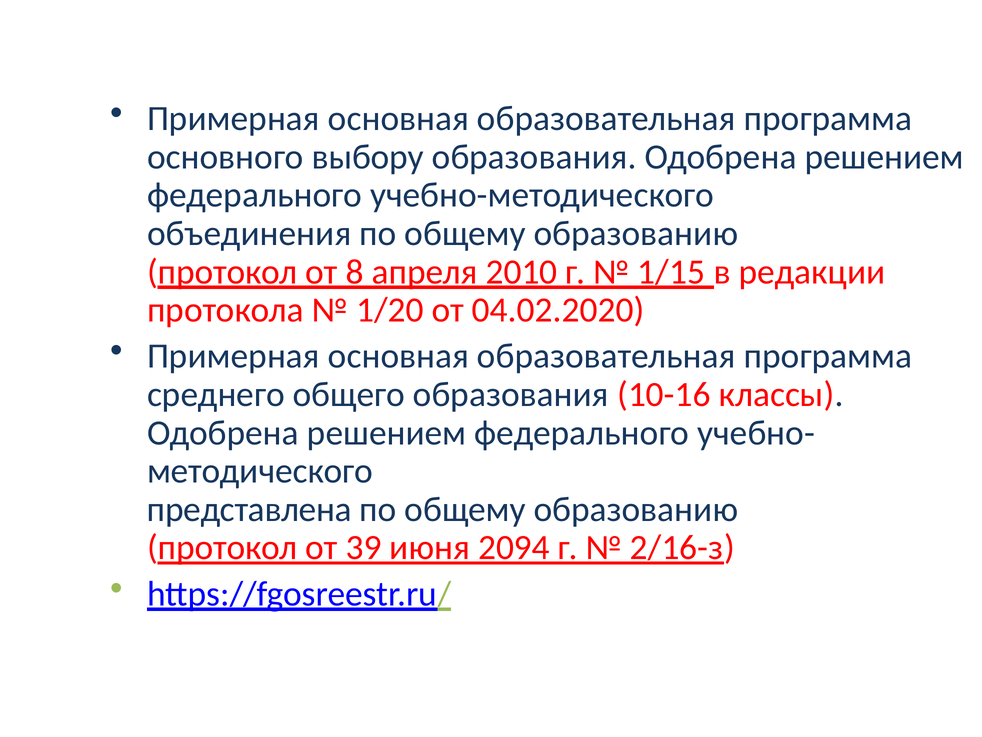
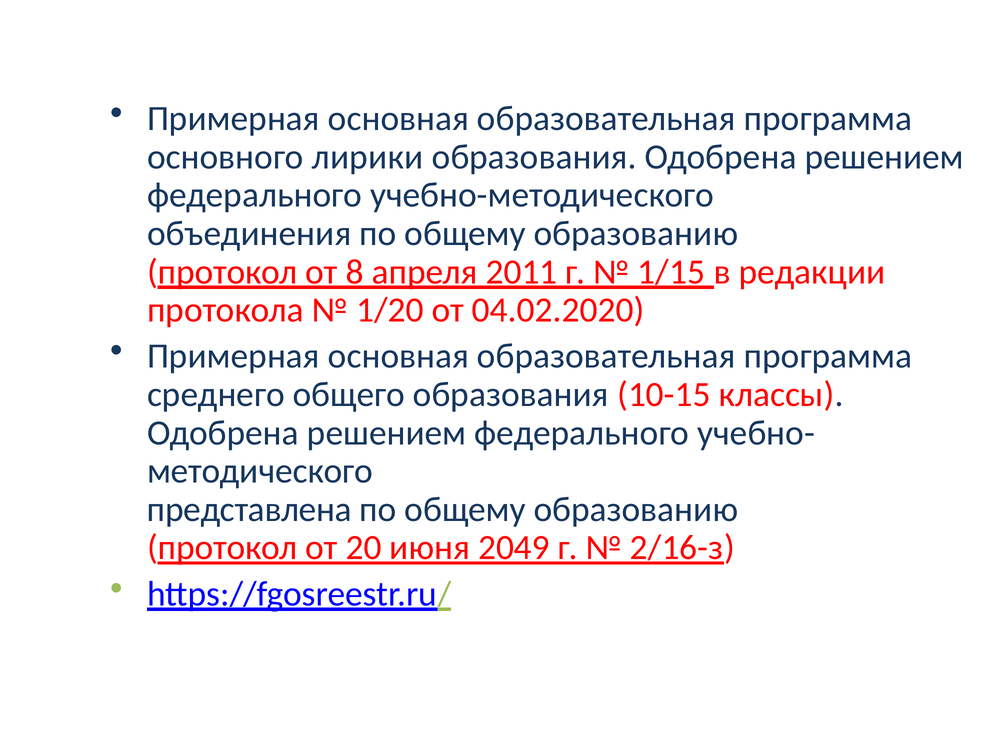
выбору: выбору -> лирики (368, 157)
2010: 2010 -> 2011 (522, 272)
10-16: 10-16 -> 10-15 (664, 394)
39: 39 -> 20 (364, 547)
2094: 2094 -> 2049 (514, 547)
